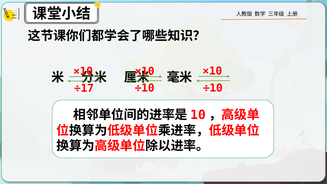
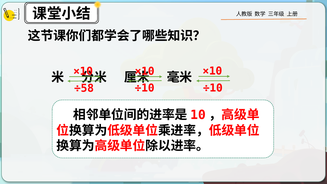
÷17: ÷17 -> ÷58 (84, 88)
